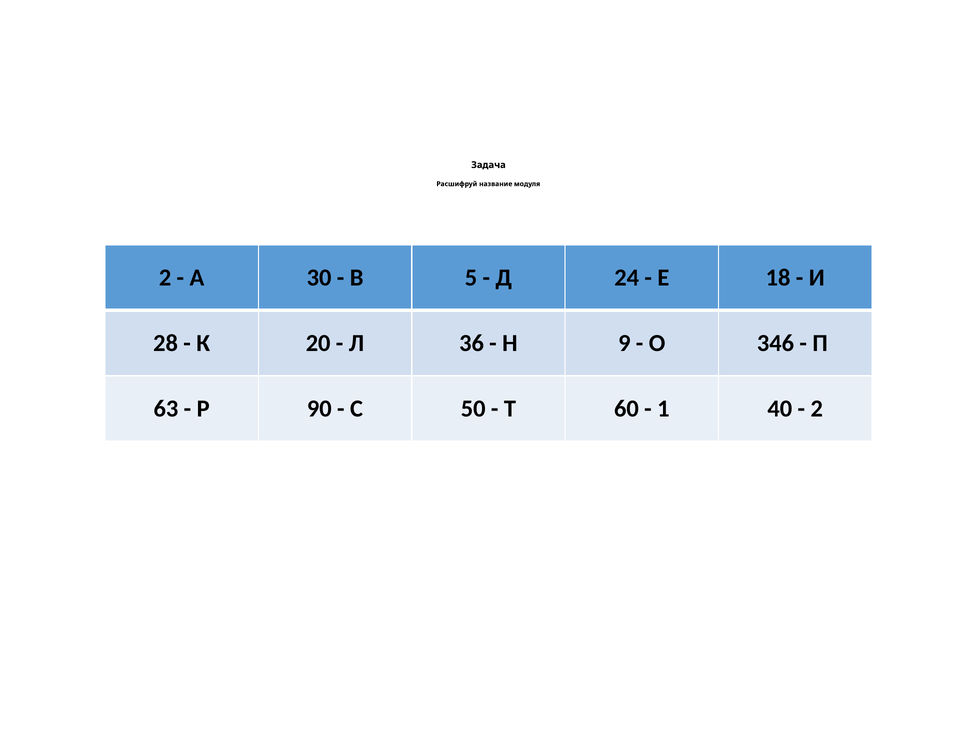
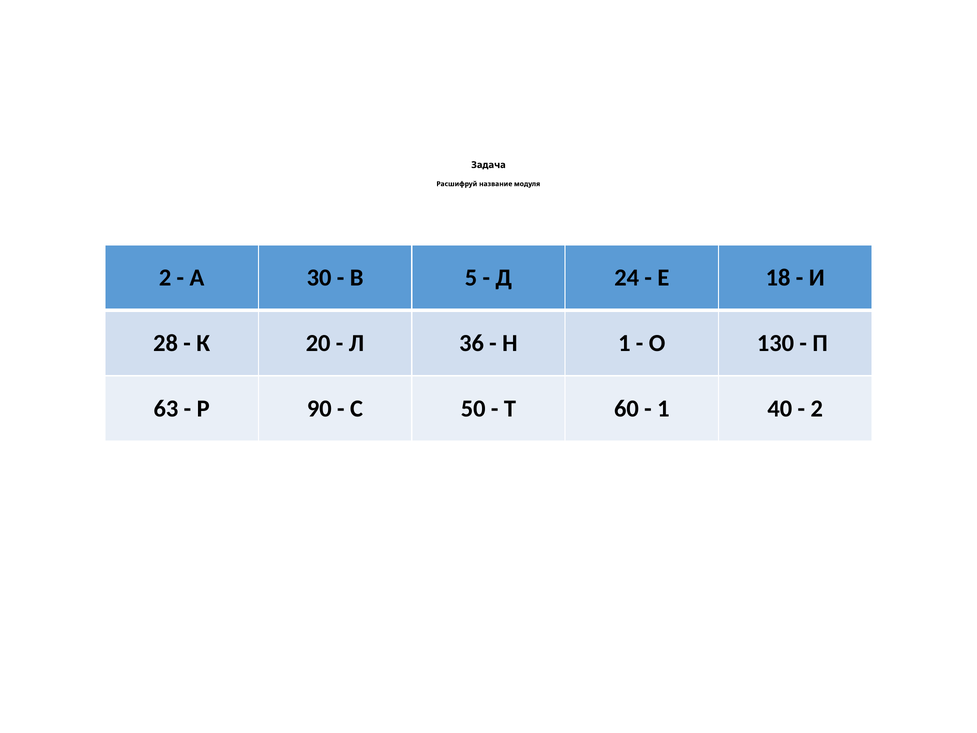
Н 9: 9 -> 1 (624, 343)
346: 346 -> 130 (776, 343)
